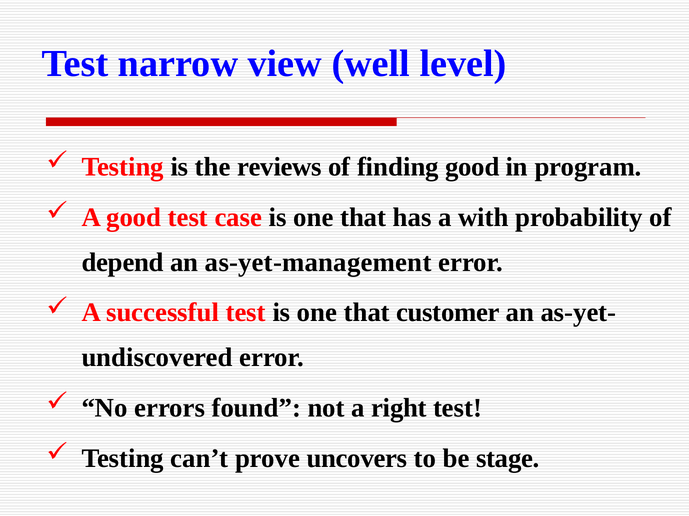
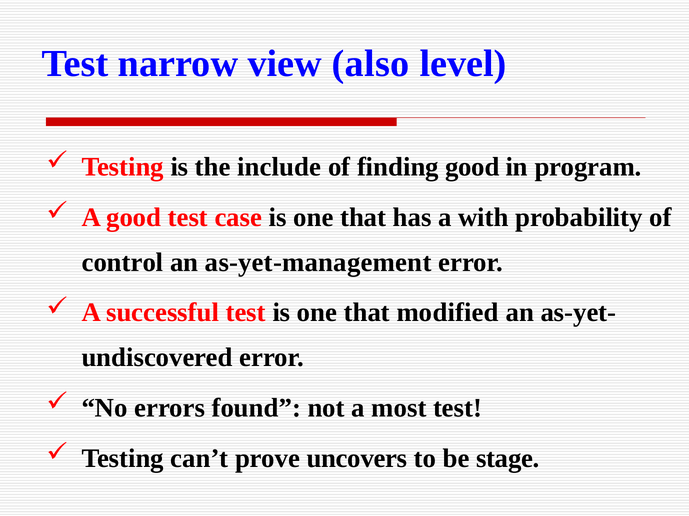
well: well -> also (371, 64)
reviews: reviews -> include (279, 167)
depend: depend -> control (123, 263)
customer: customer -> modified (448, 313)
right: right -> most (399, 408)
